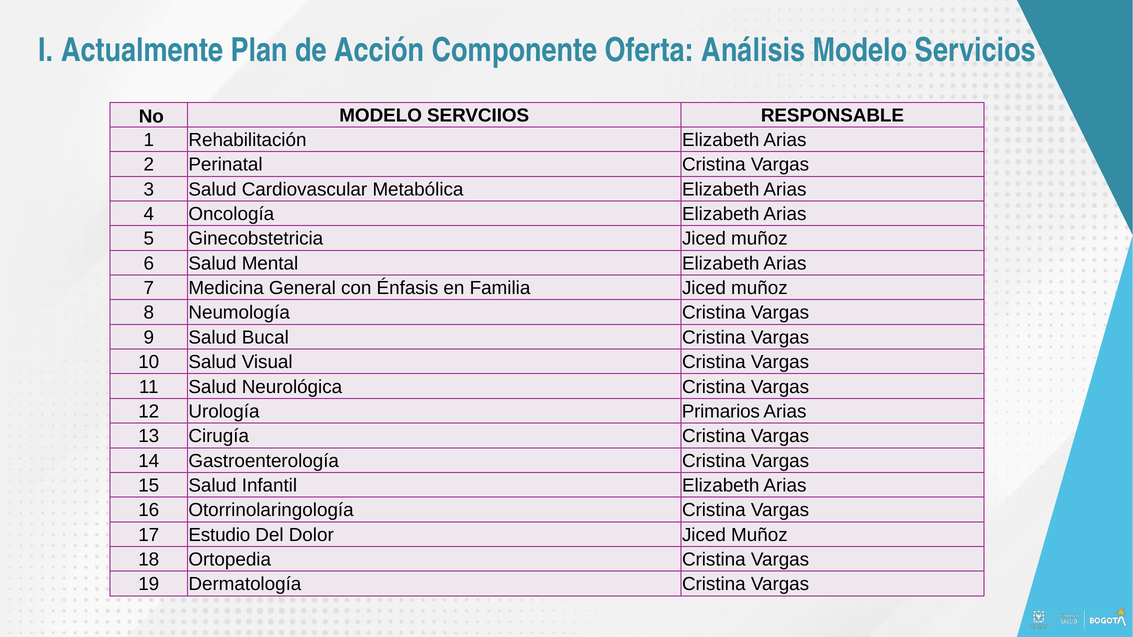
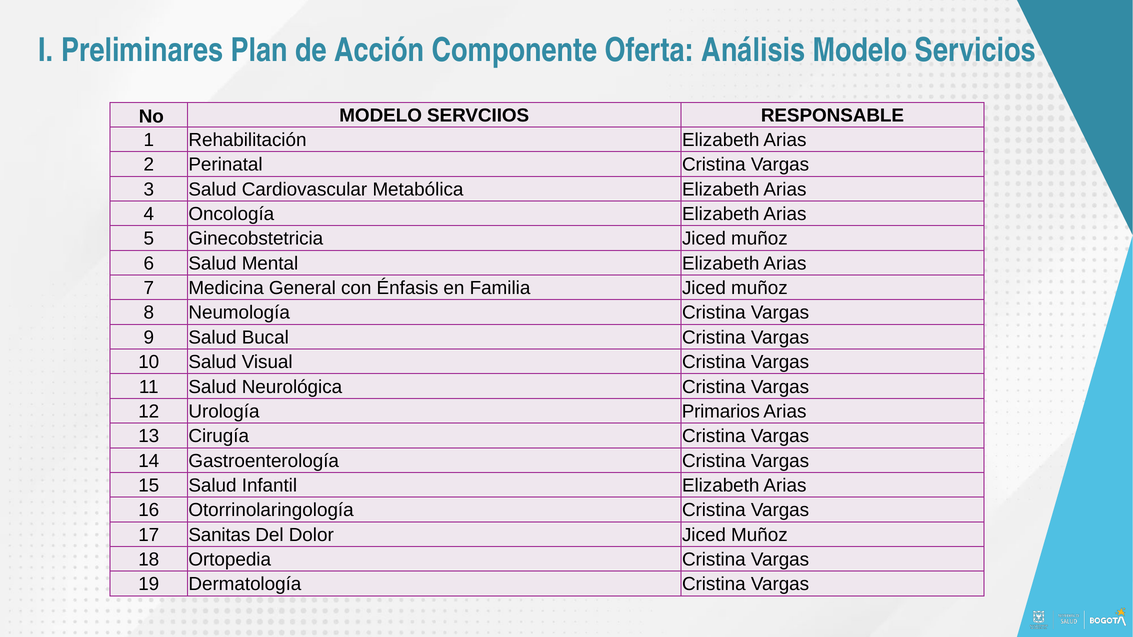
Actualmente: Actualmente -> Preliminares (142, 51)
Estudio: Estudio -> Sanitas (219, 535)
